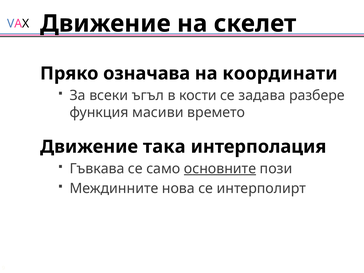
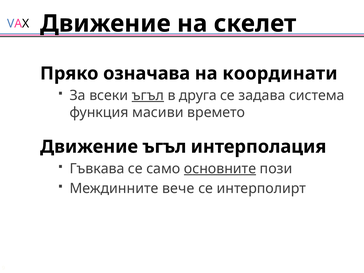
ъгъл underline: none -> present (148, 95)
кости: кости -> друга (198, 95)
разбере: разбере -> система (317, 95)
Движение така: така -> ъгъл (164, 147)
нова: нова -> вече (178, 189)
